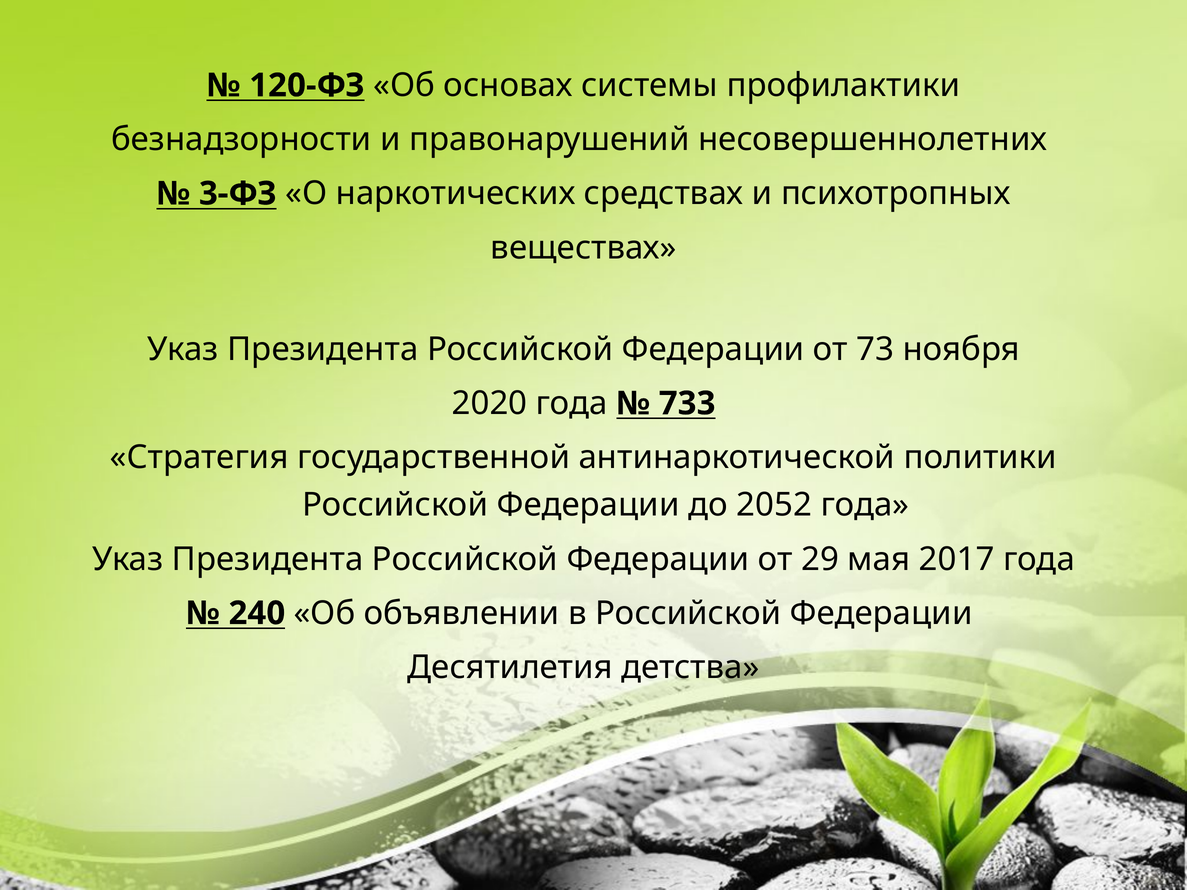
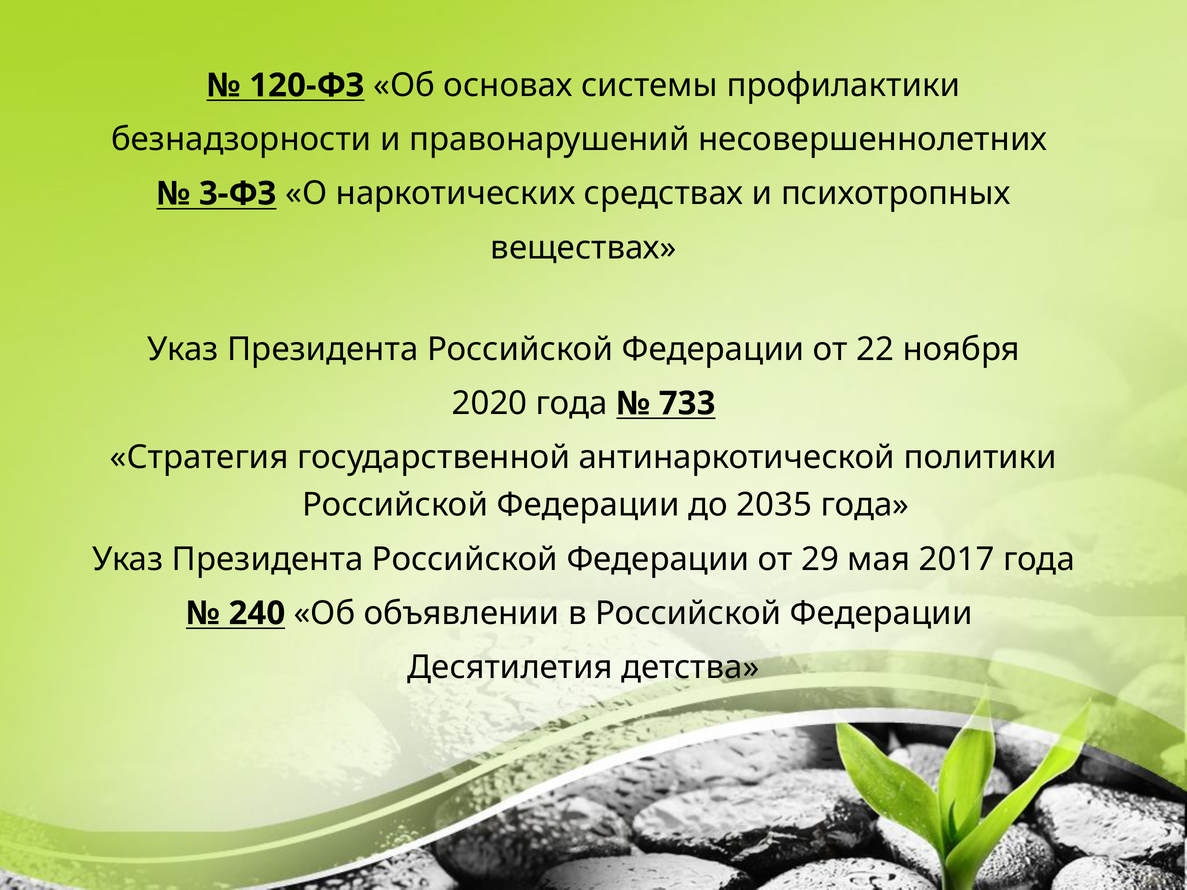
73: 73 -> 22 (875, 349)
2052: 2052 -> 2035 (774, 505)
